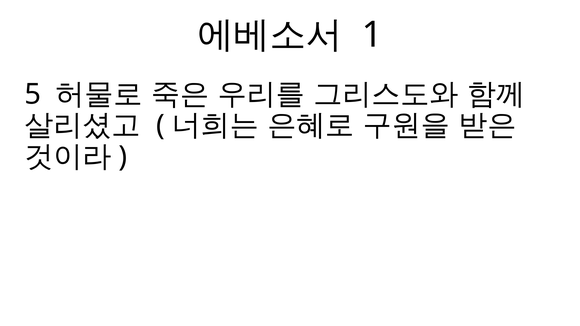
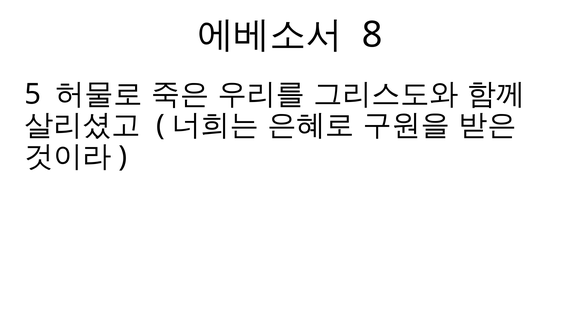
1: 1 -> 8 (372, 35)
